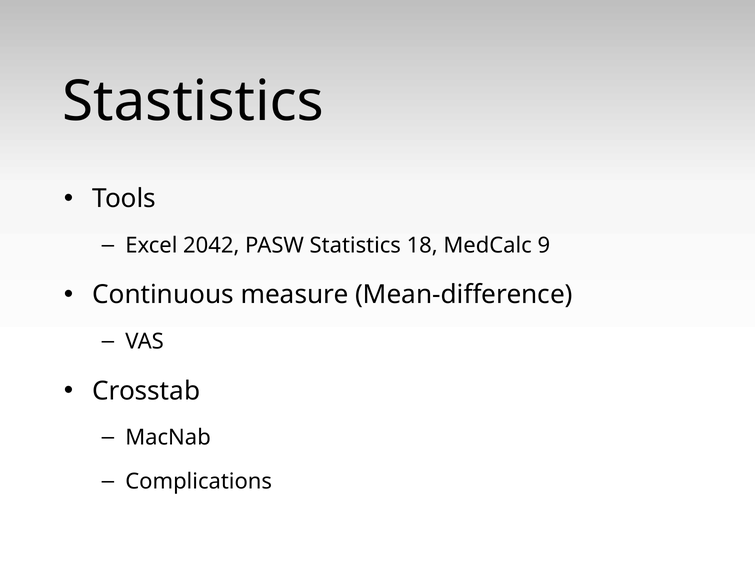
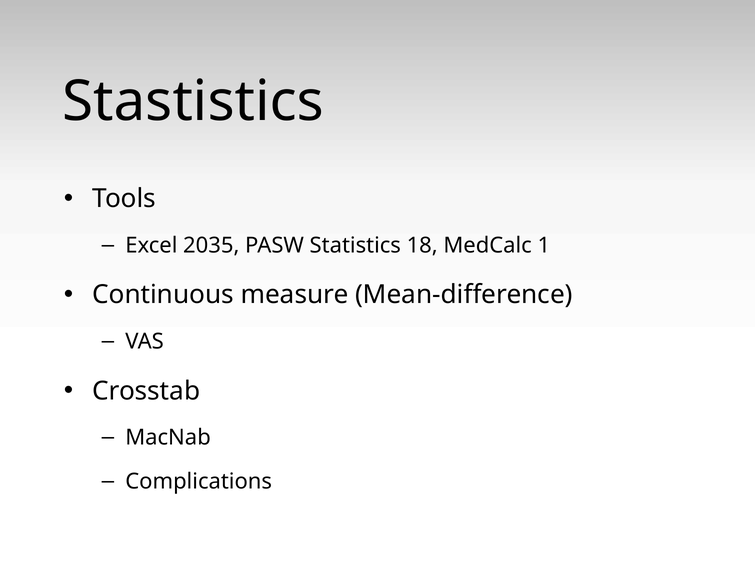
2042: 2042 -> 2035 (211, 245)
9: 9 -> 1 (544, 245)
